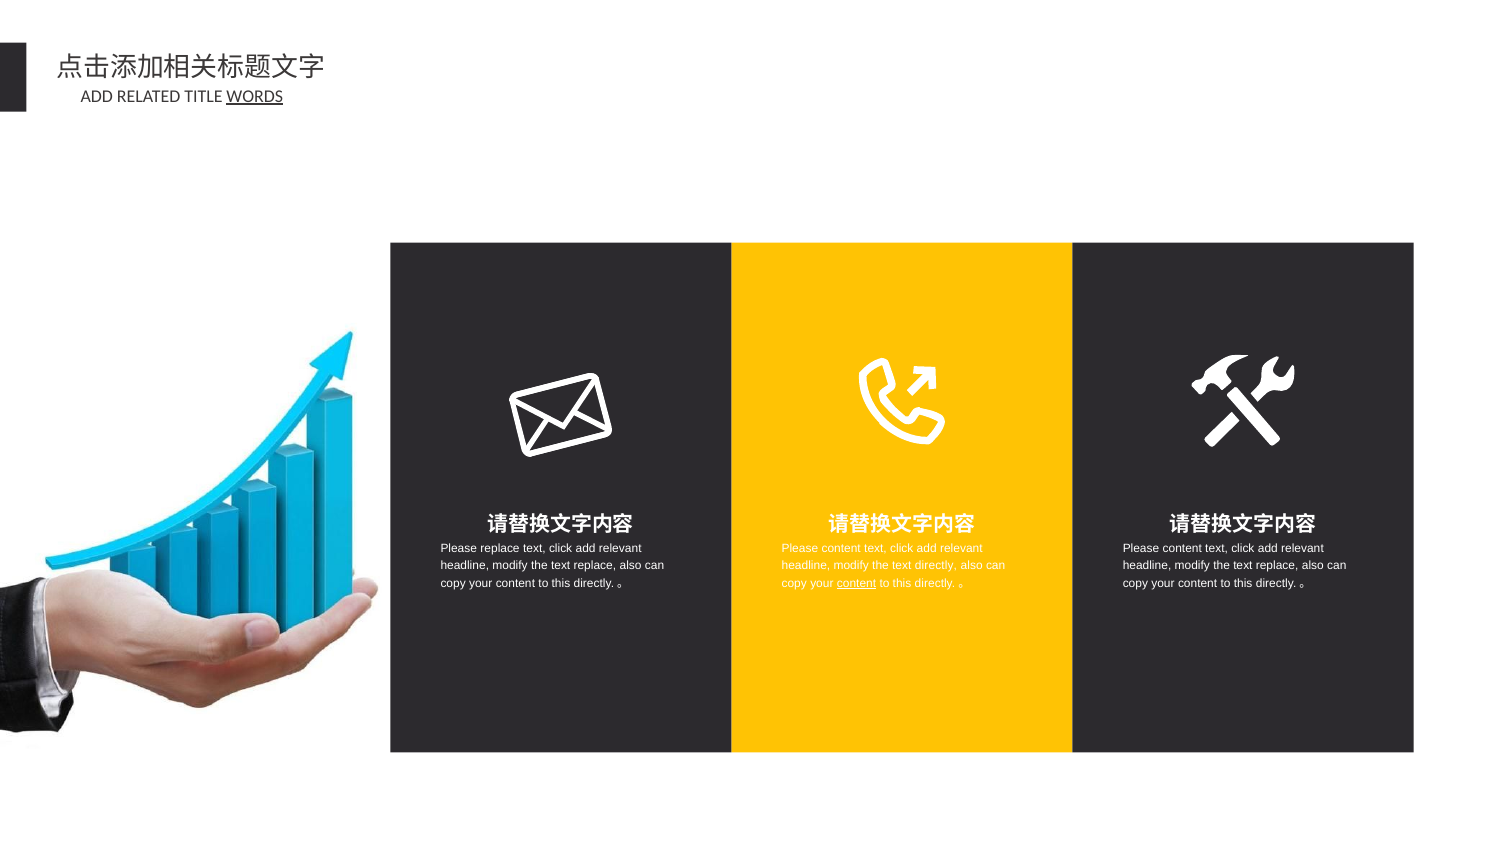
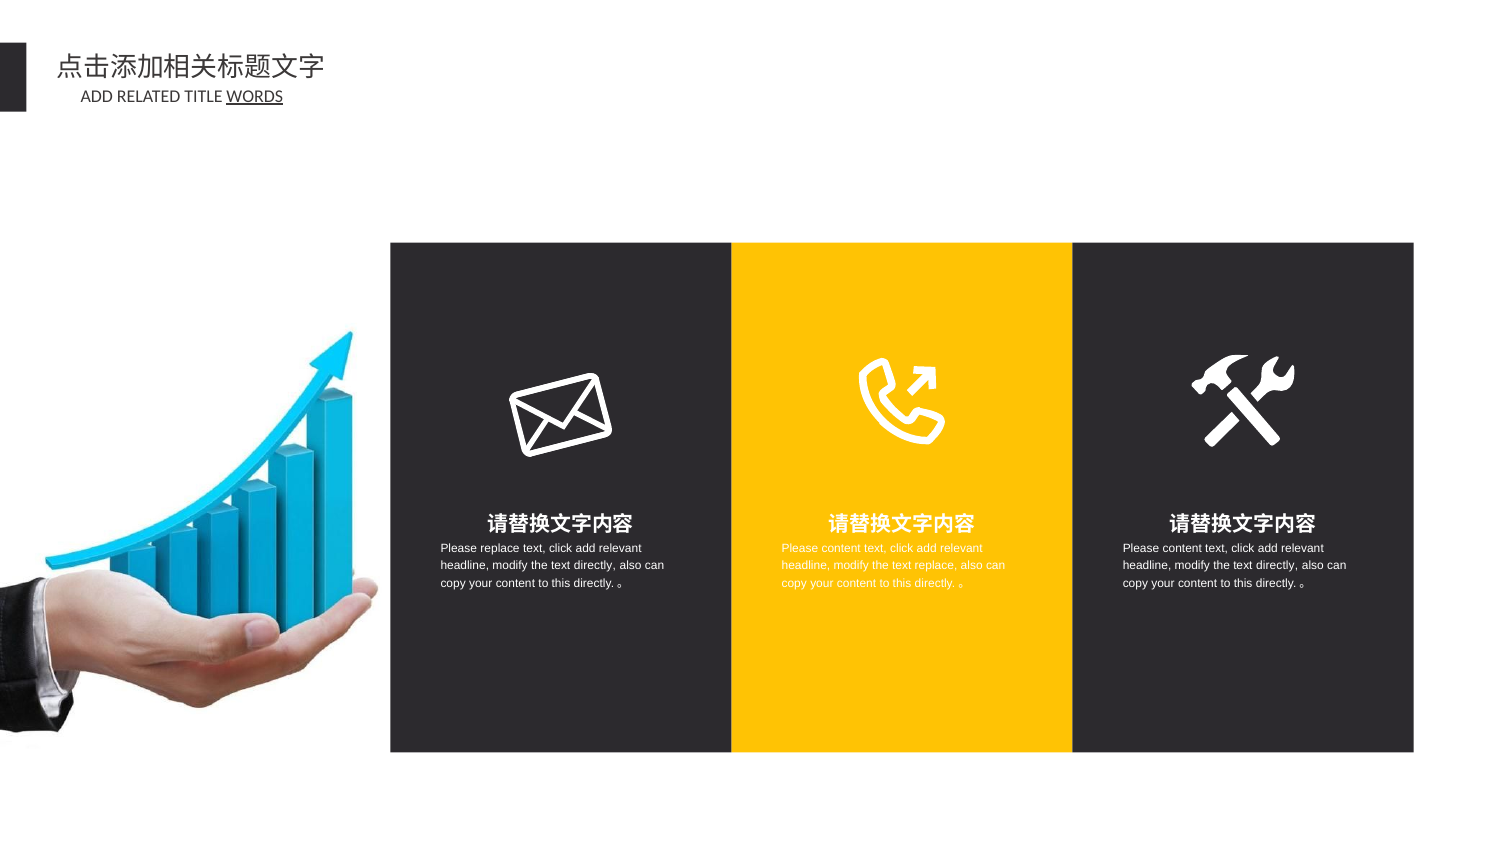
replace: replace -> directly (595, 566)
text directly: directly -> replace (936, 566)
replace: replace -> directly (1277, 566)
content underline: present -> none (857, 583)
